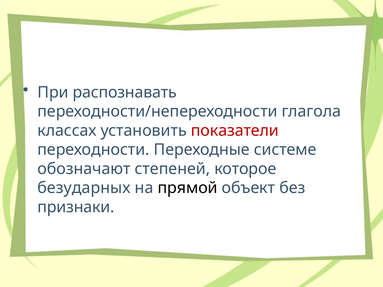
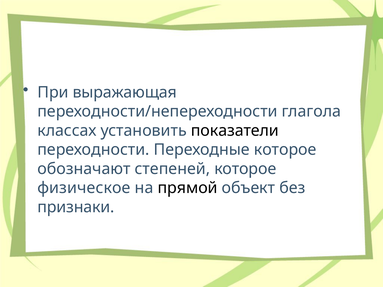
распознавать: распознавать -> выражающая (125, 92)
показатели colour: red -> black (235, 131)
Переходные системе: системе -> которое (285, 150)
безударных: безударных -> физическое (84, 188)
